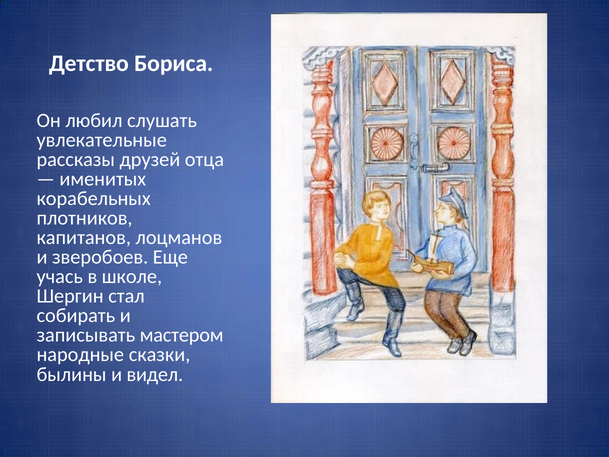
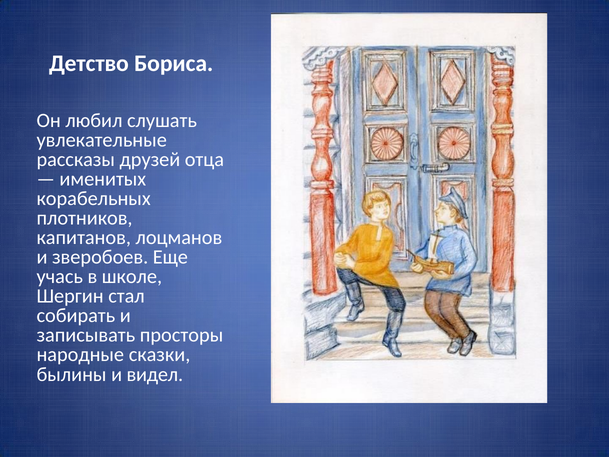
мастером: мастером -> просторы (182, 335)
